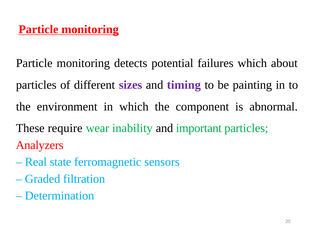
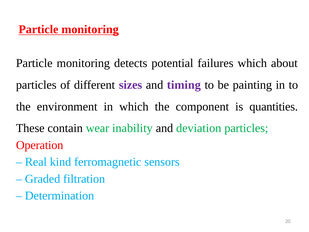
abnormal: abnormal -> quantities (274, 106)
require: require -> contain (65, 128)
important: important -> deviation (199, 128)
Analyzers: Analyzers -> Operation (40, 145)
state: state -> kind (61, 162)
